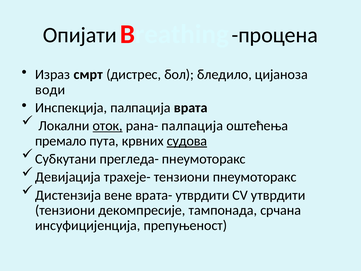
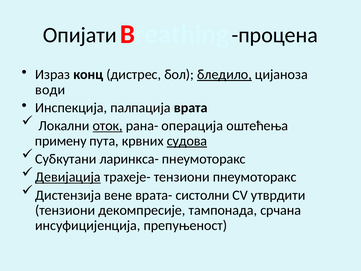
смрт: смрт -> конц (88, 74)
бледило underline: none -> present (224, 74)
рана- палпација: палпација -> операција (192, 126)
премало: премало -> примену (61, 141)
прегледа-: прегледа- -> ларинкса- (129, 159)
Девијација underline: none -> present (68, 177)
врата- утврдити: утврдити -> систолни (202, 195)
